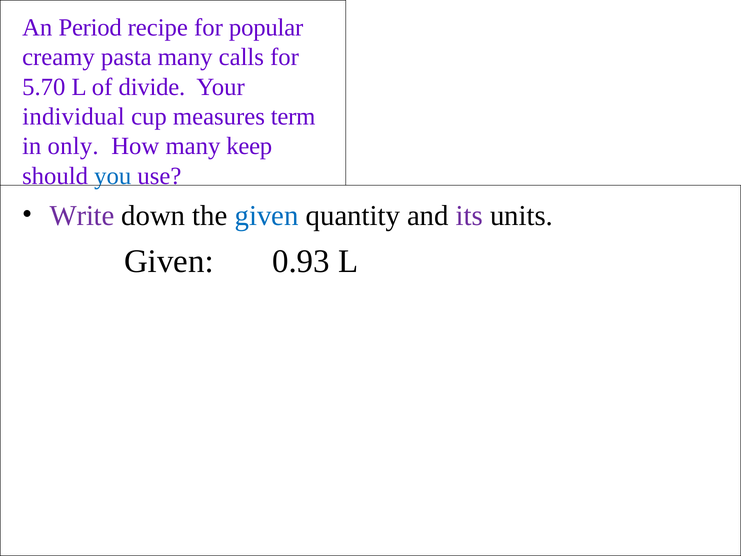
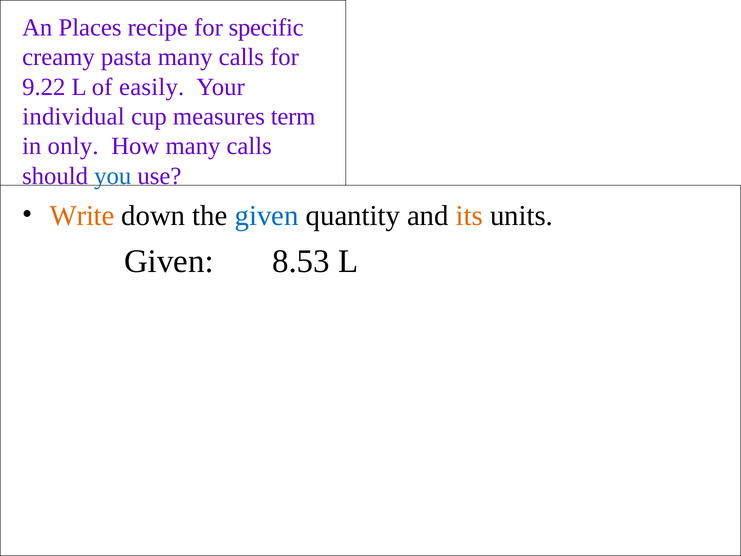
Period: Period -> Places (90, 28)
popular: popular -> specific (266, 28)
5.70: 5.70 -> 9.22 (44, 87)
divide: divide -> easily (152, 87)
How many keep: keep -> calls (249, 146)
Write colour: purple -> orange (82, 216)
its colour: purple -> orange (469, 216)
0.93: 0.93 -> 8.53 (301, 261)
